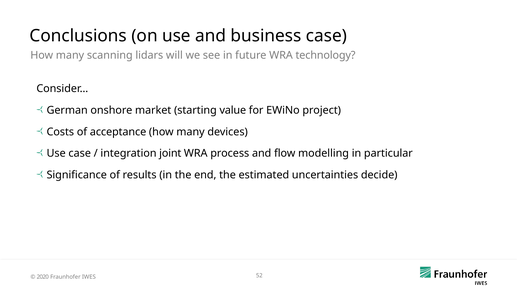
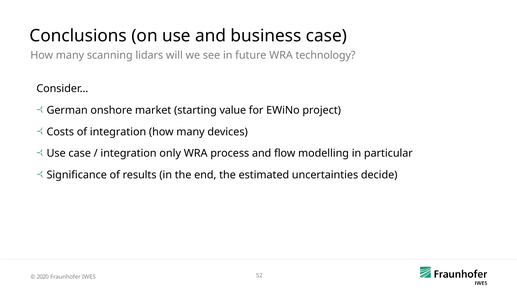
of acceptance: acceptance -> integration (118, 132)
joint: joint -> only (170, 153)
